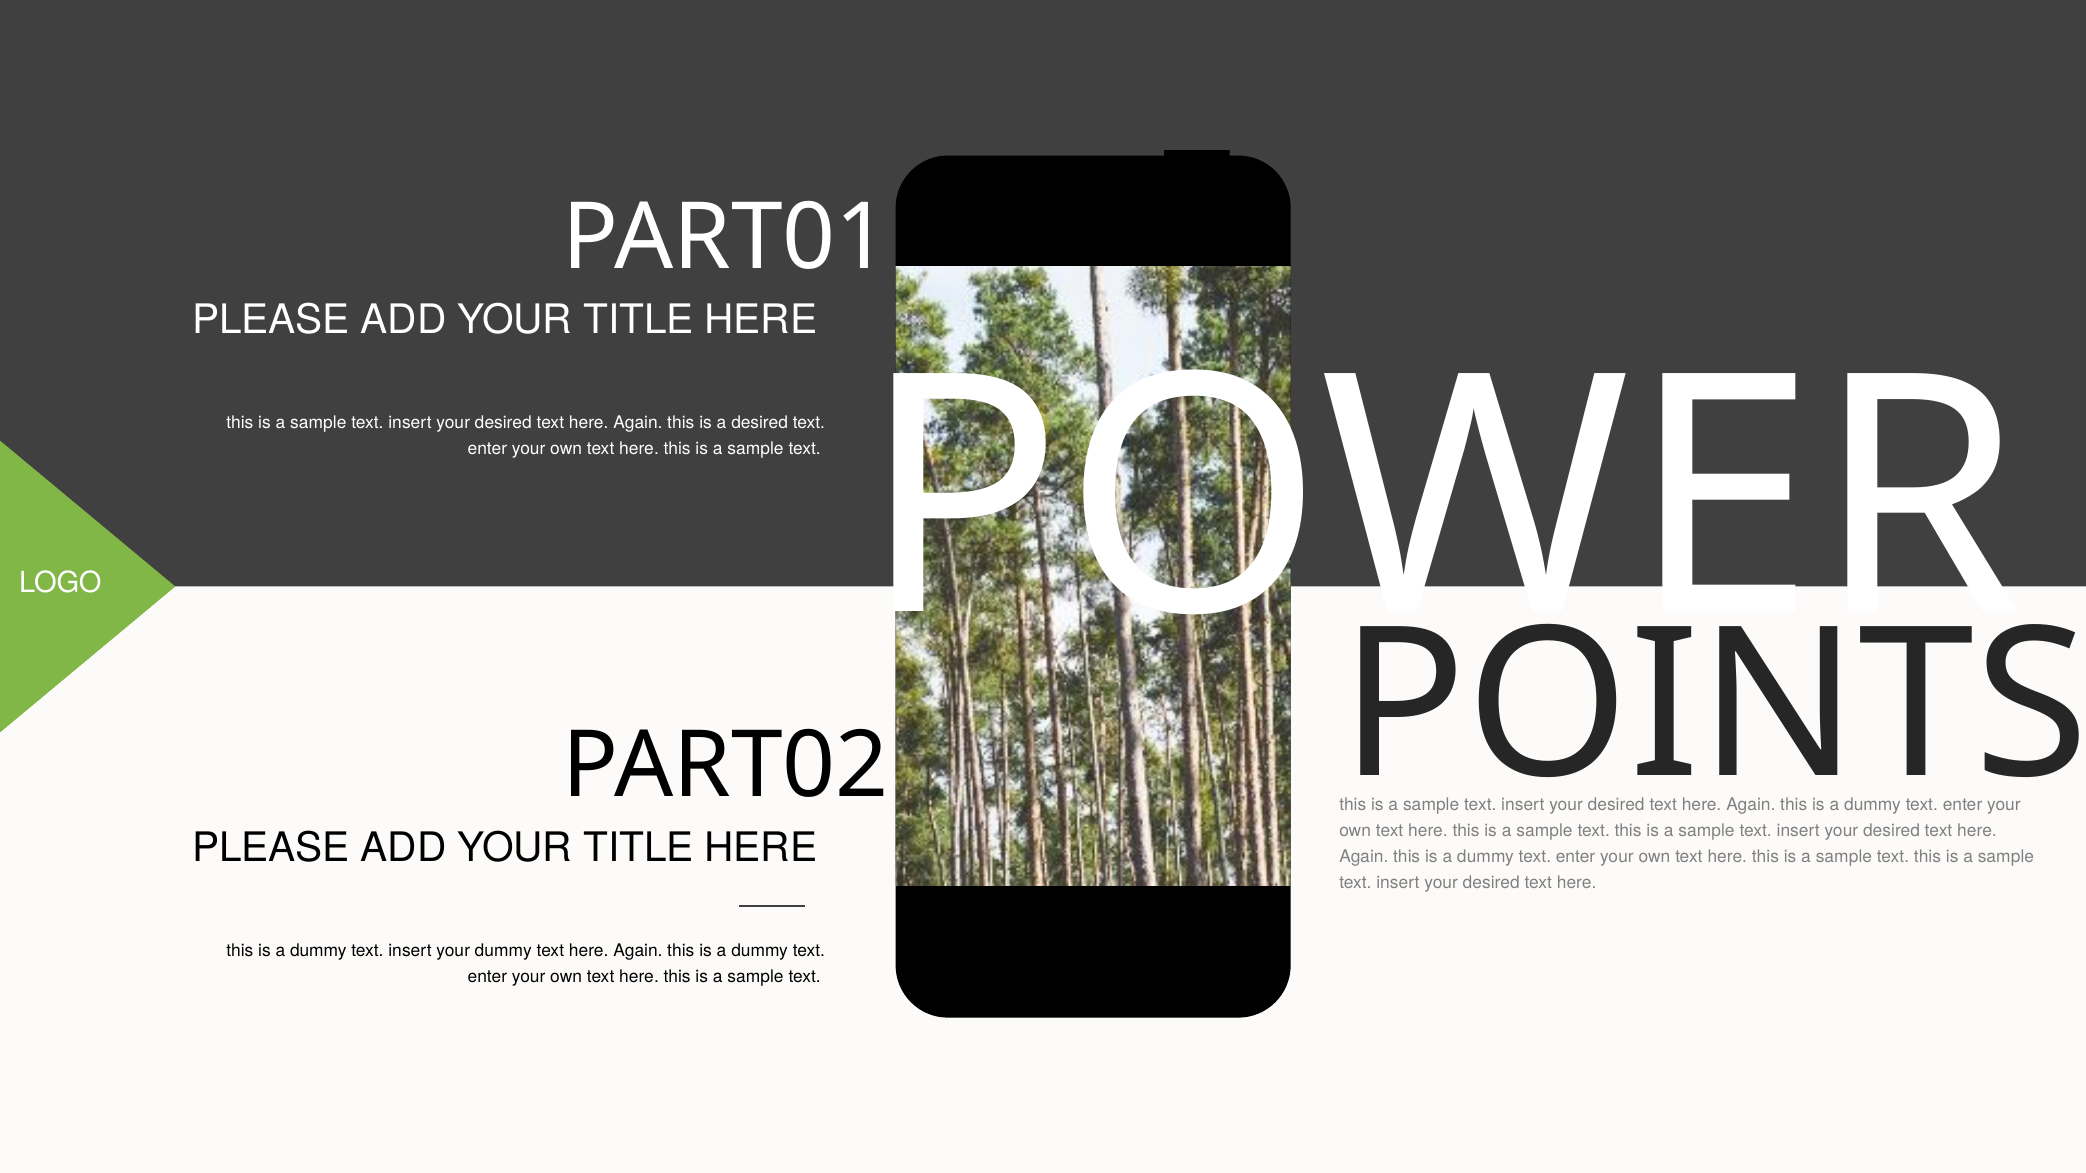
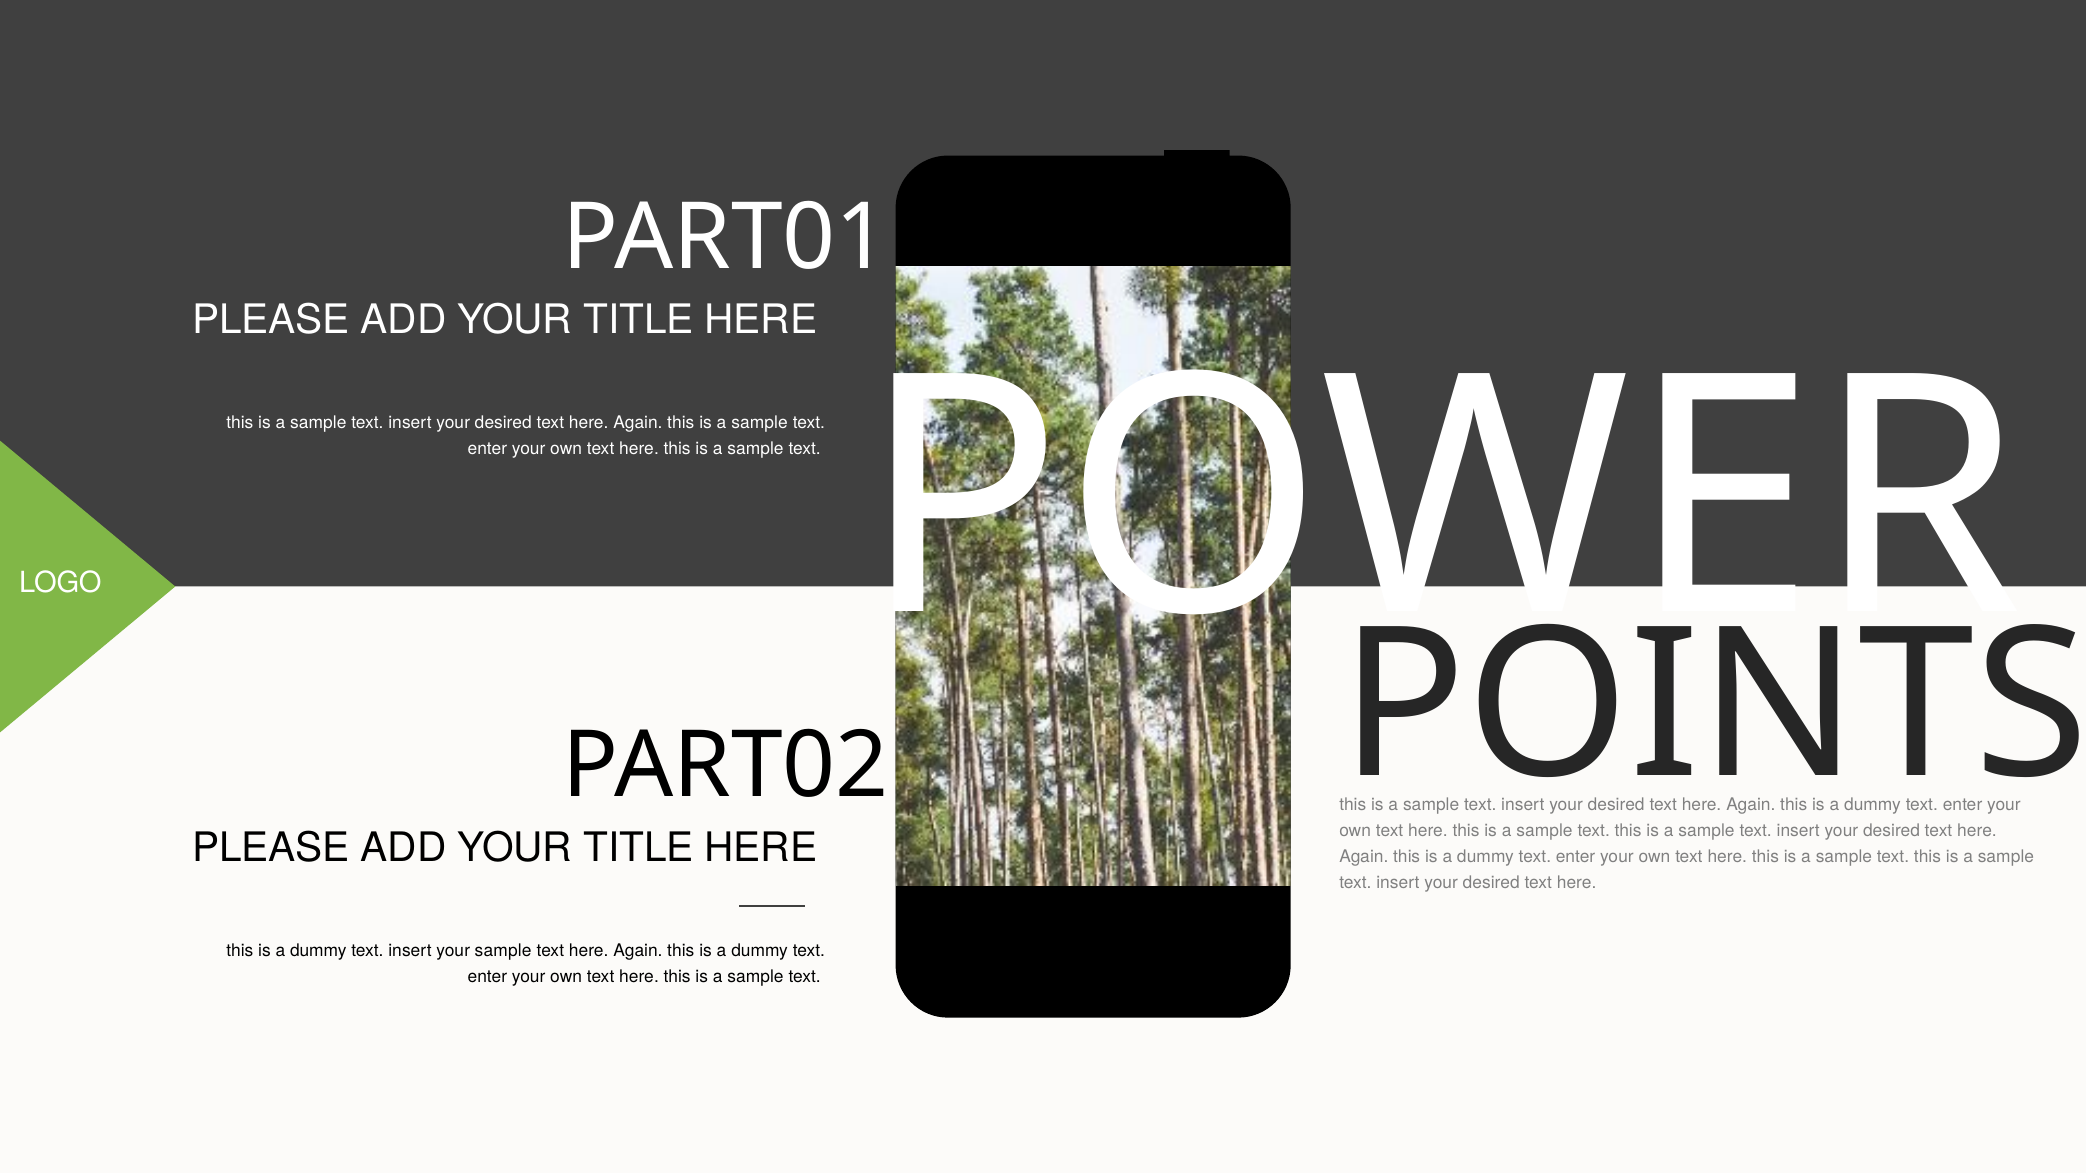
desired: desired -> sample (760, 423)
your dummy: dummy -> sample (503, 951)
